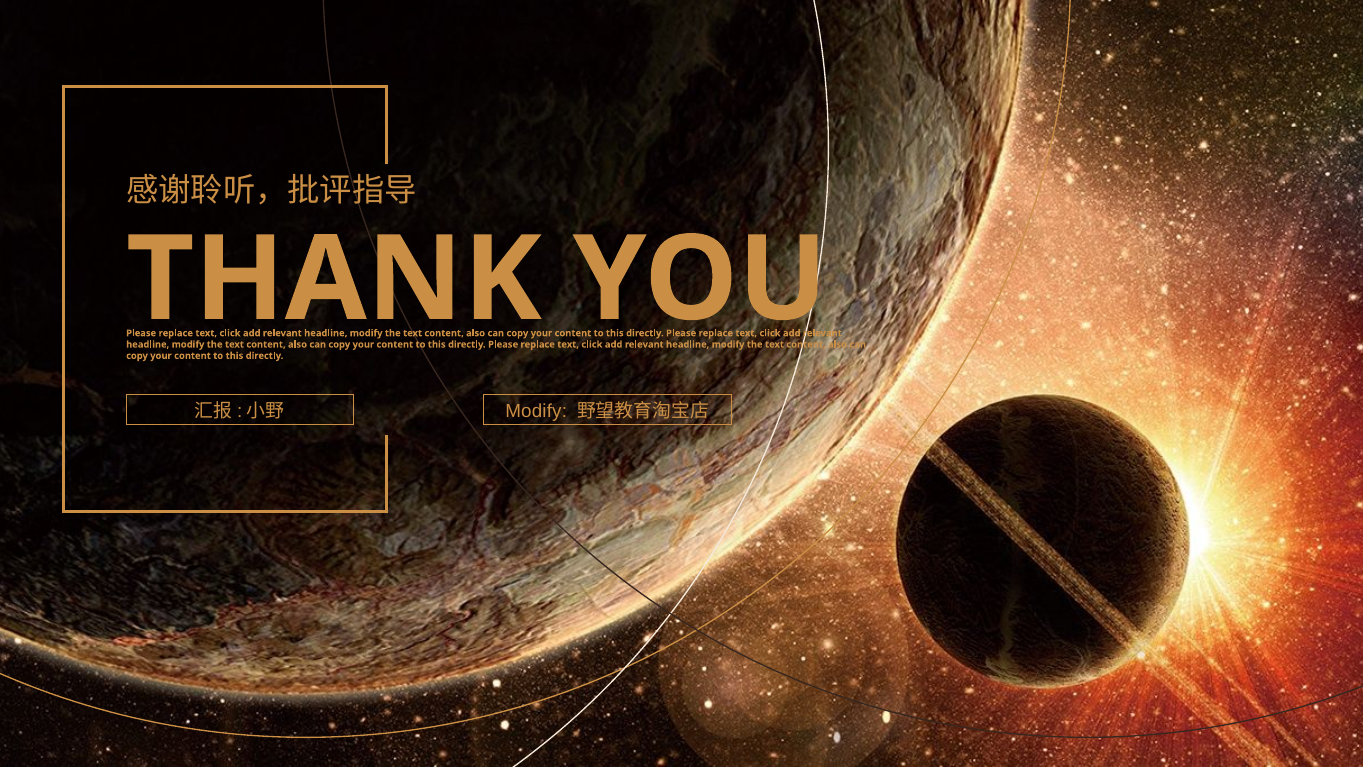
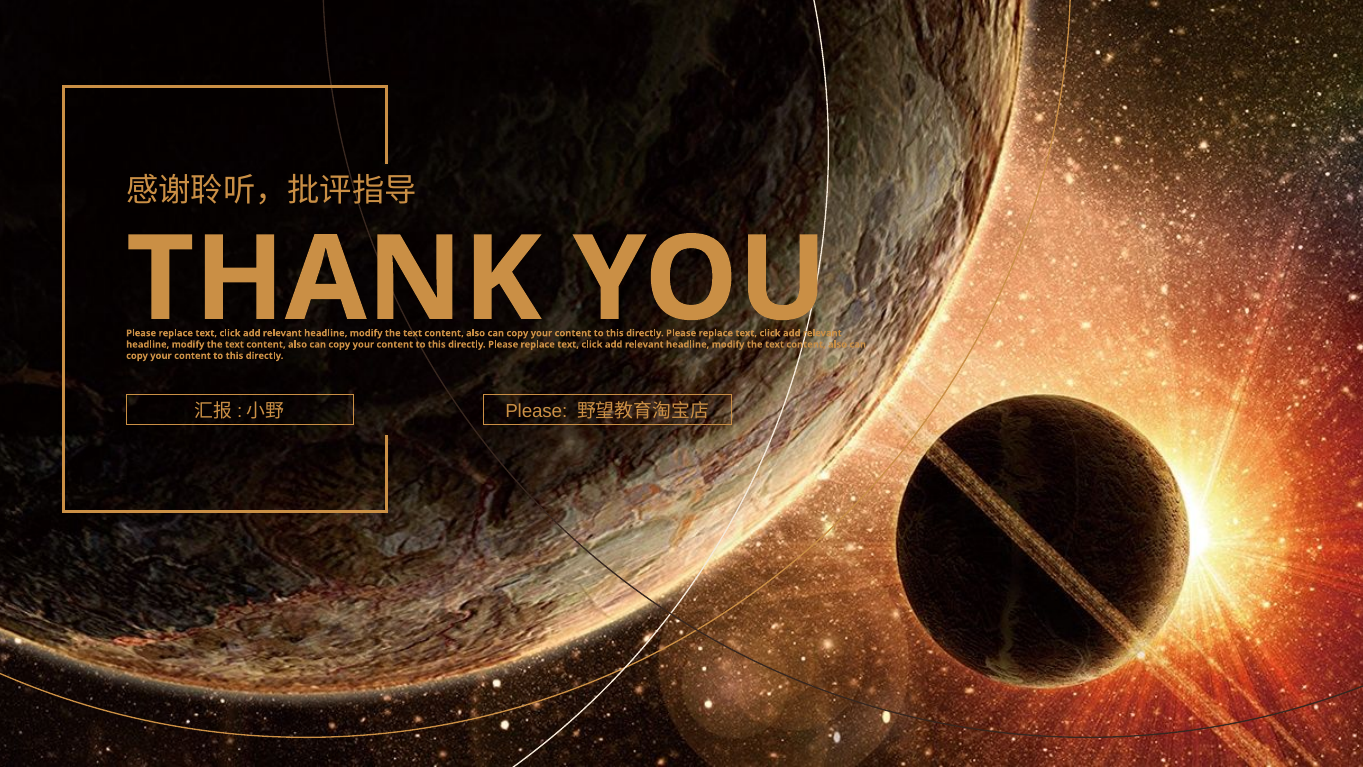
Modify: Modify -> Please (536, 411)
